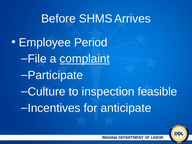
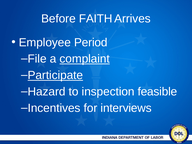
SHMS: SHMS -> FAITH (96, 19)
Participate underline: none -> present (55, 75)
Culture: Culture -> Hazard (47, 92)
anticipate: anticipate -> interviews (126, 108)
